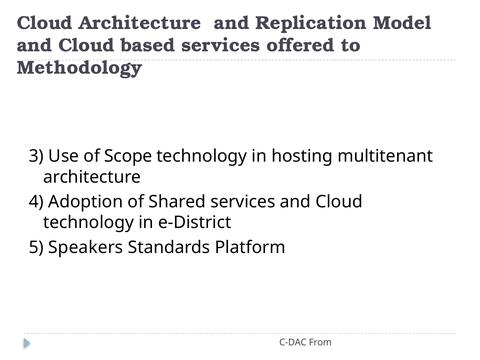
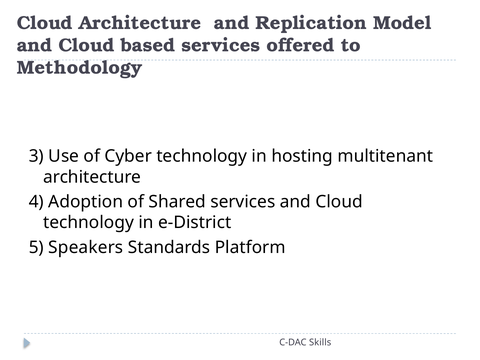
Scope: Scope -> Cyber (128, 156)
From: From -> Skills (320, 342)
